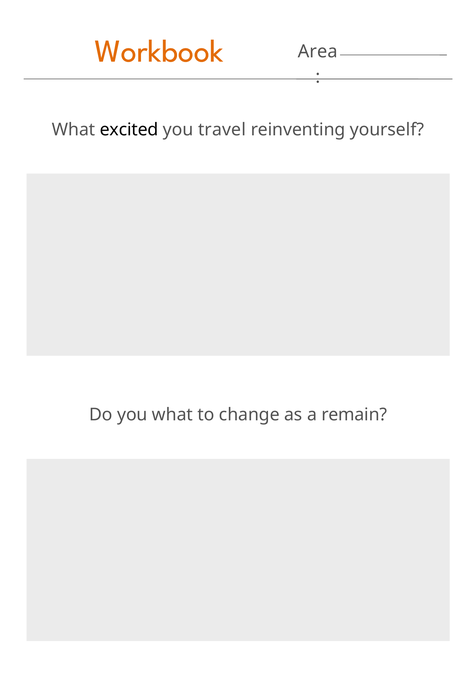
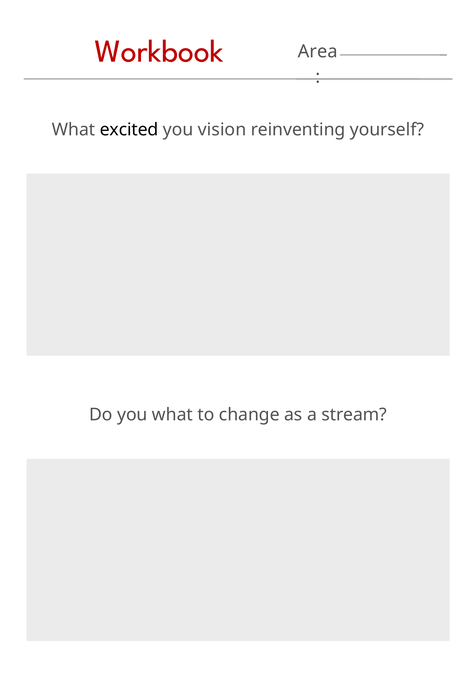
Workbook colour: orange -> red (159, 51)
travel: travel -> vision (222, 129)
remain: remain -> stream (354, 414)
